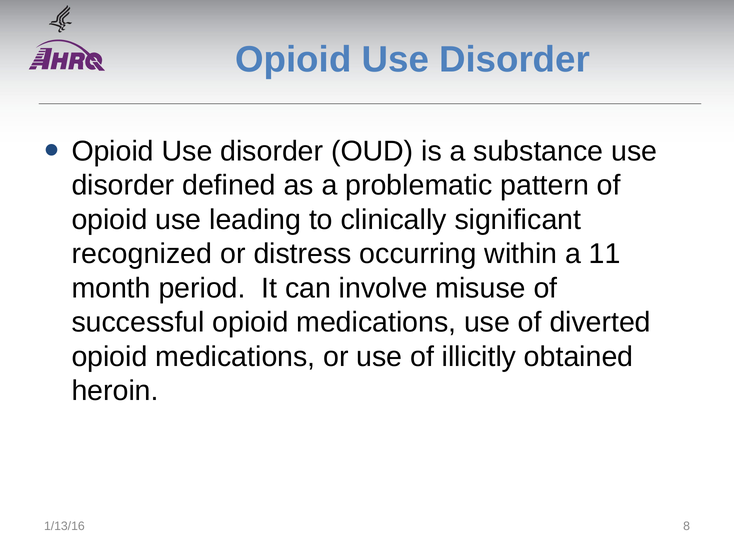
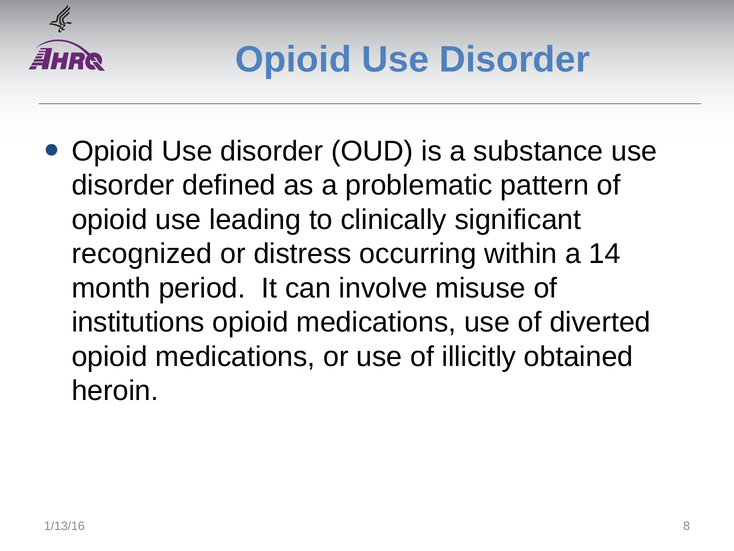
11: 11 -> 14 (605, 254)
successful: successful -> institutions (138, 322)
